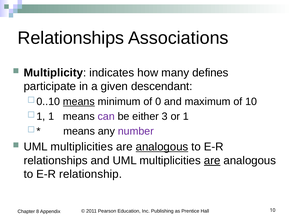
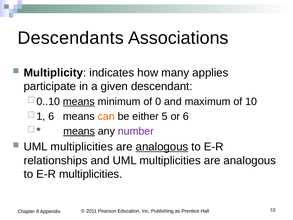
Relationships: Relationships -> Descendants (71, 38)
defines: defines -> applies (210, 73)
1: 1 -> 6 (51, 116)
can colour: purple -> orange (106, 116)
3: 3 -> 5 (165, 116)
or 1: 1 -> 6 (186, 116)
means underline: none -> present (79, 131)
are underline: present -> none (212, 160)
E-R relationship: relationship -> multiplicities (91, 174)
